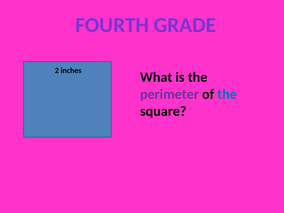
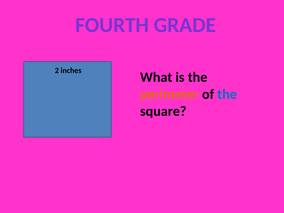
perimeter colour: purple -> orange (169, 94)
